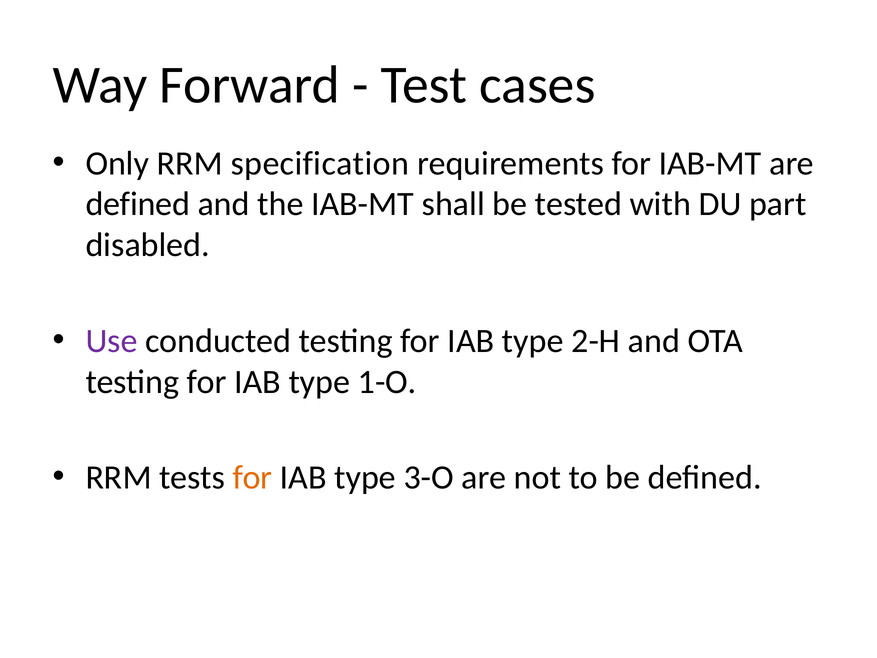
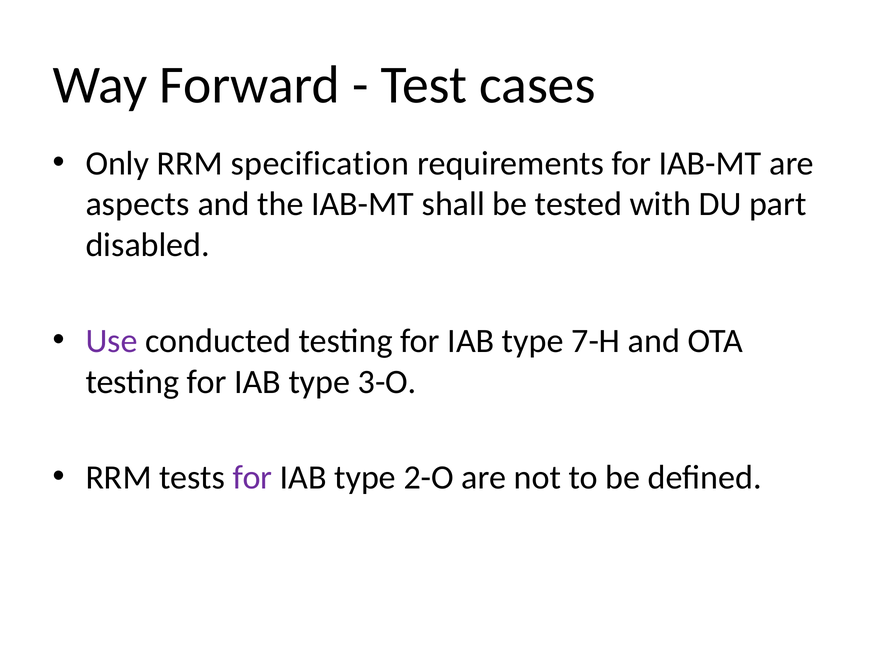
defined: defined -> aspects (138, 204)
2-H: 2-H -> 7-H (596, 341)
1-O: 1-O -> 3-O (387, 382)
for colour: orange -> purple (252, 477)
3-O: 3-O -> 2-O (429, 477)
